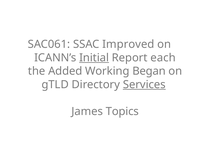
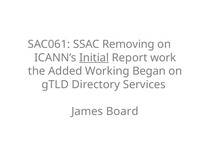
Improved: Improved -> Removing (128, 44)
each: each -> work (163, 58)
Services underline: present -> none (144, 85)
Topics: Topics -> Board (122, 112)
